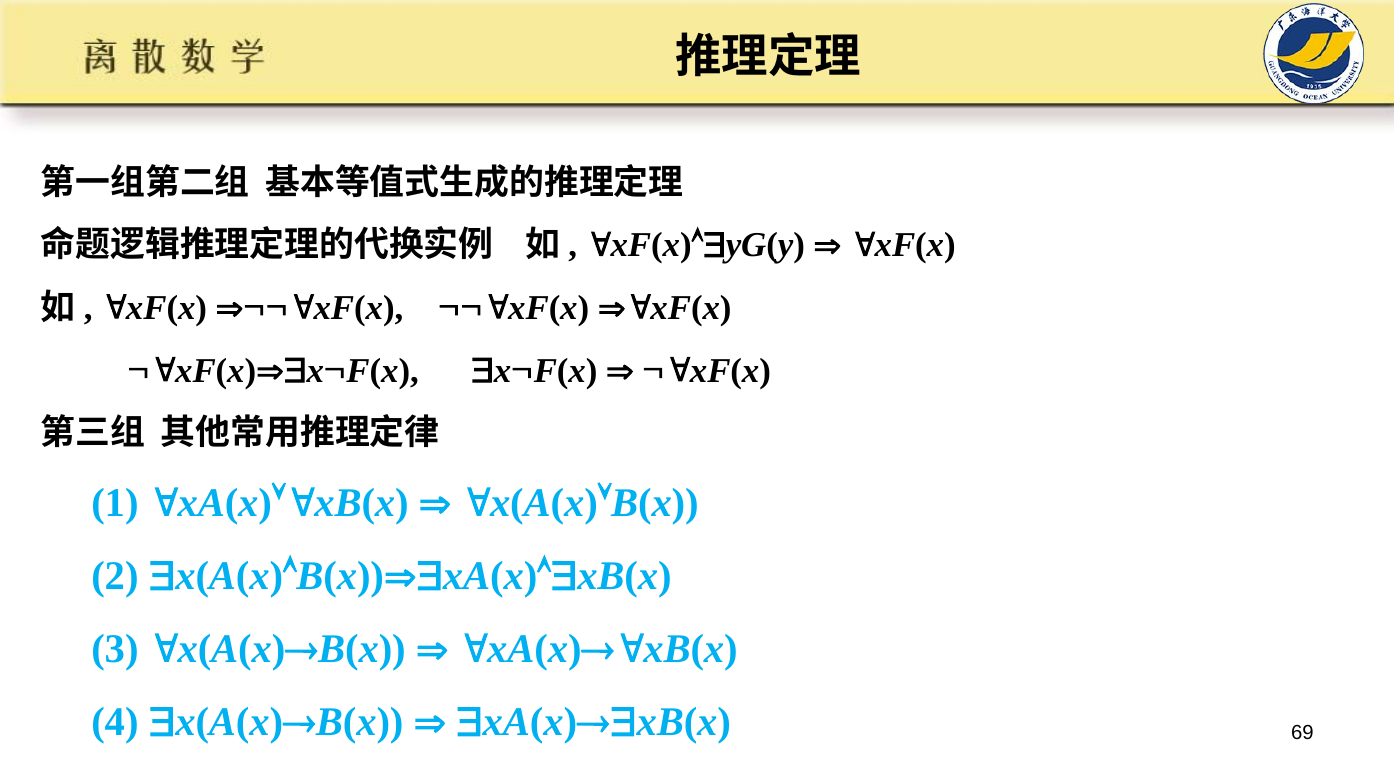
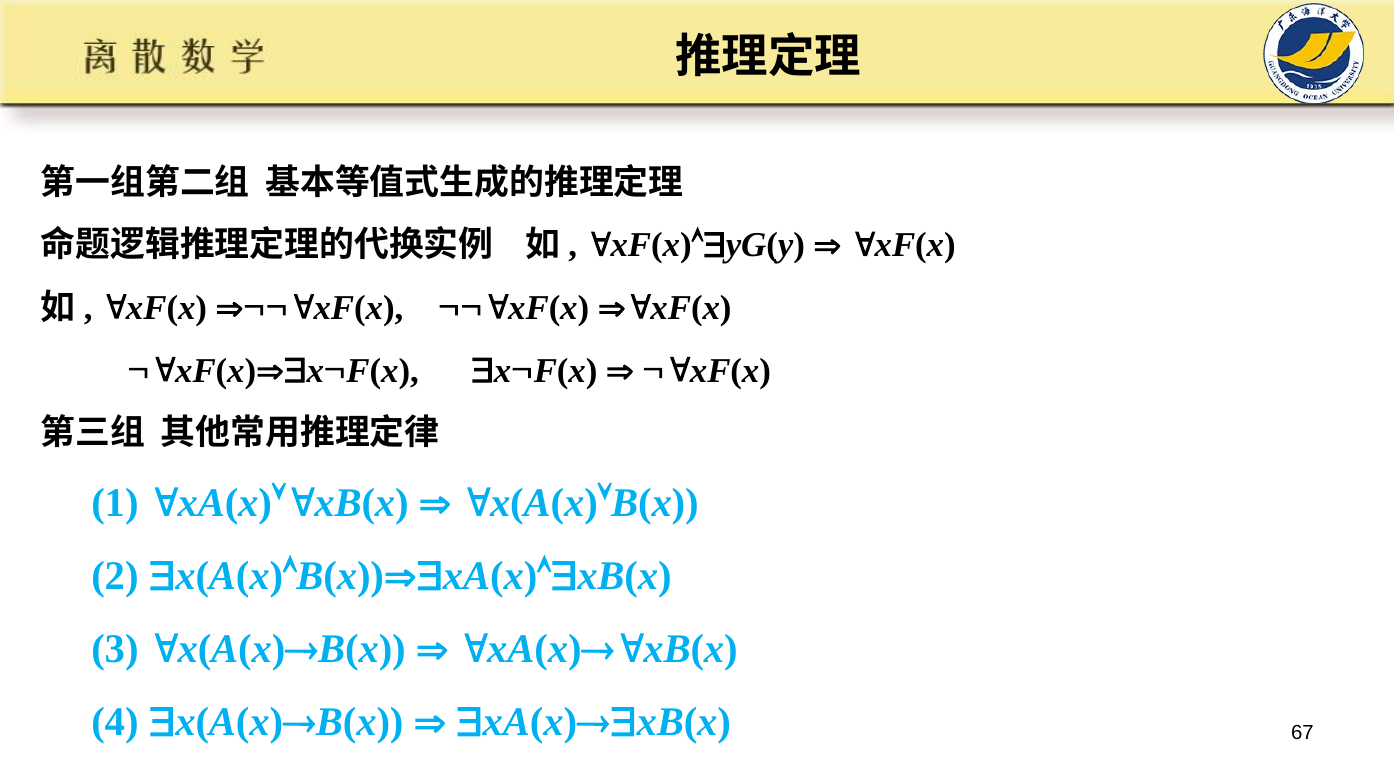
69: 69 -> 67 (1302, 733)
